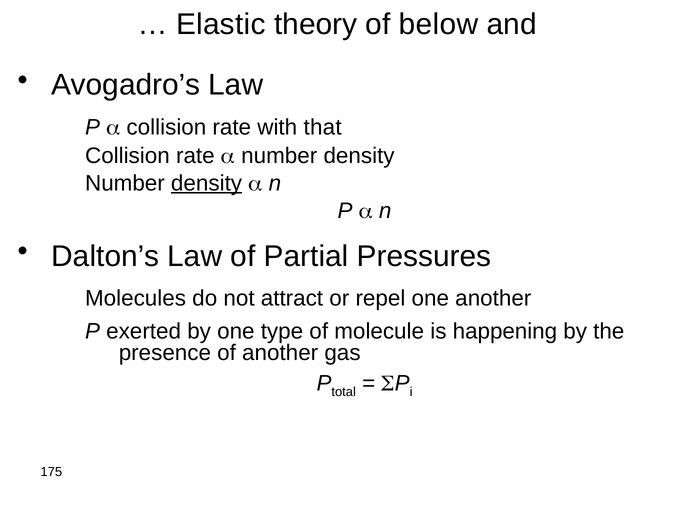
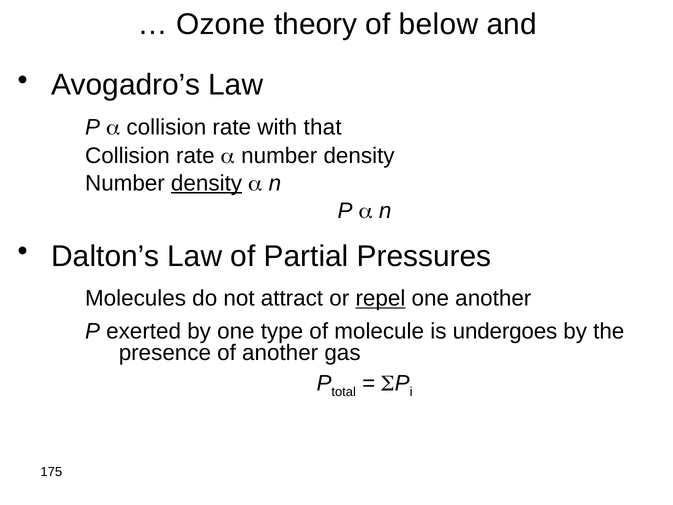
Elastic: Elastic -> Ozone (221, 25)
repel underline: none -> present (380, 298)
happening: happening -> undergoes (505, 331)
